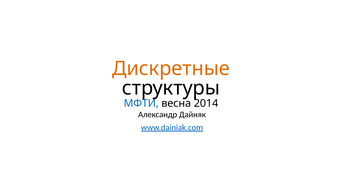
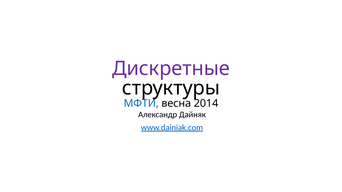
Дискретные colour: orange -> purple (171, 69)
